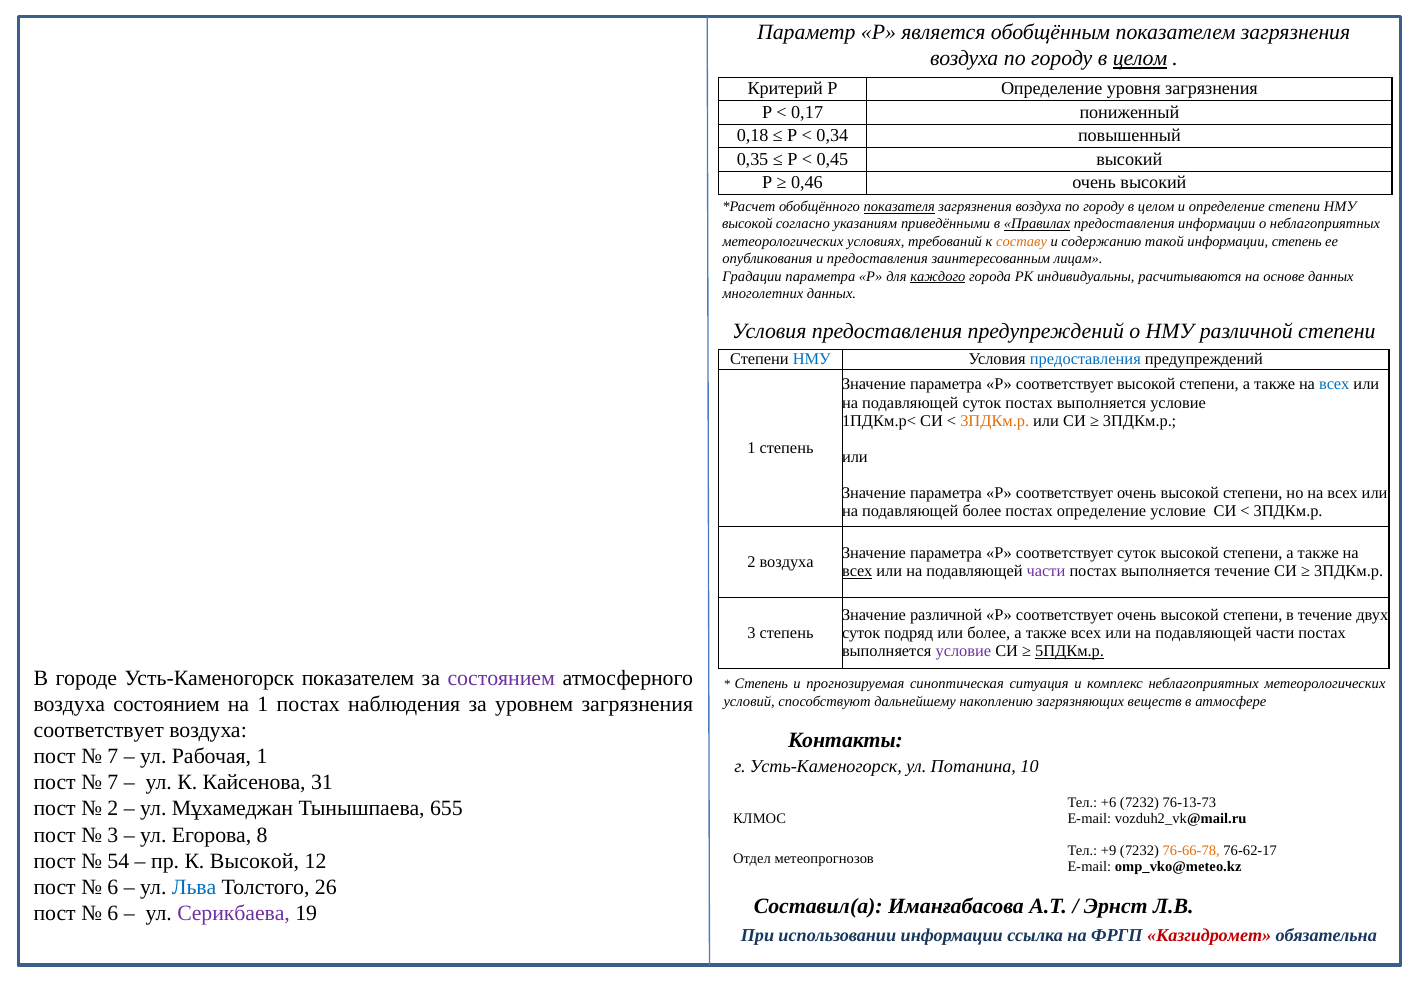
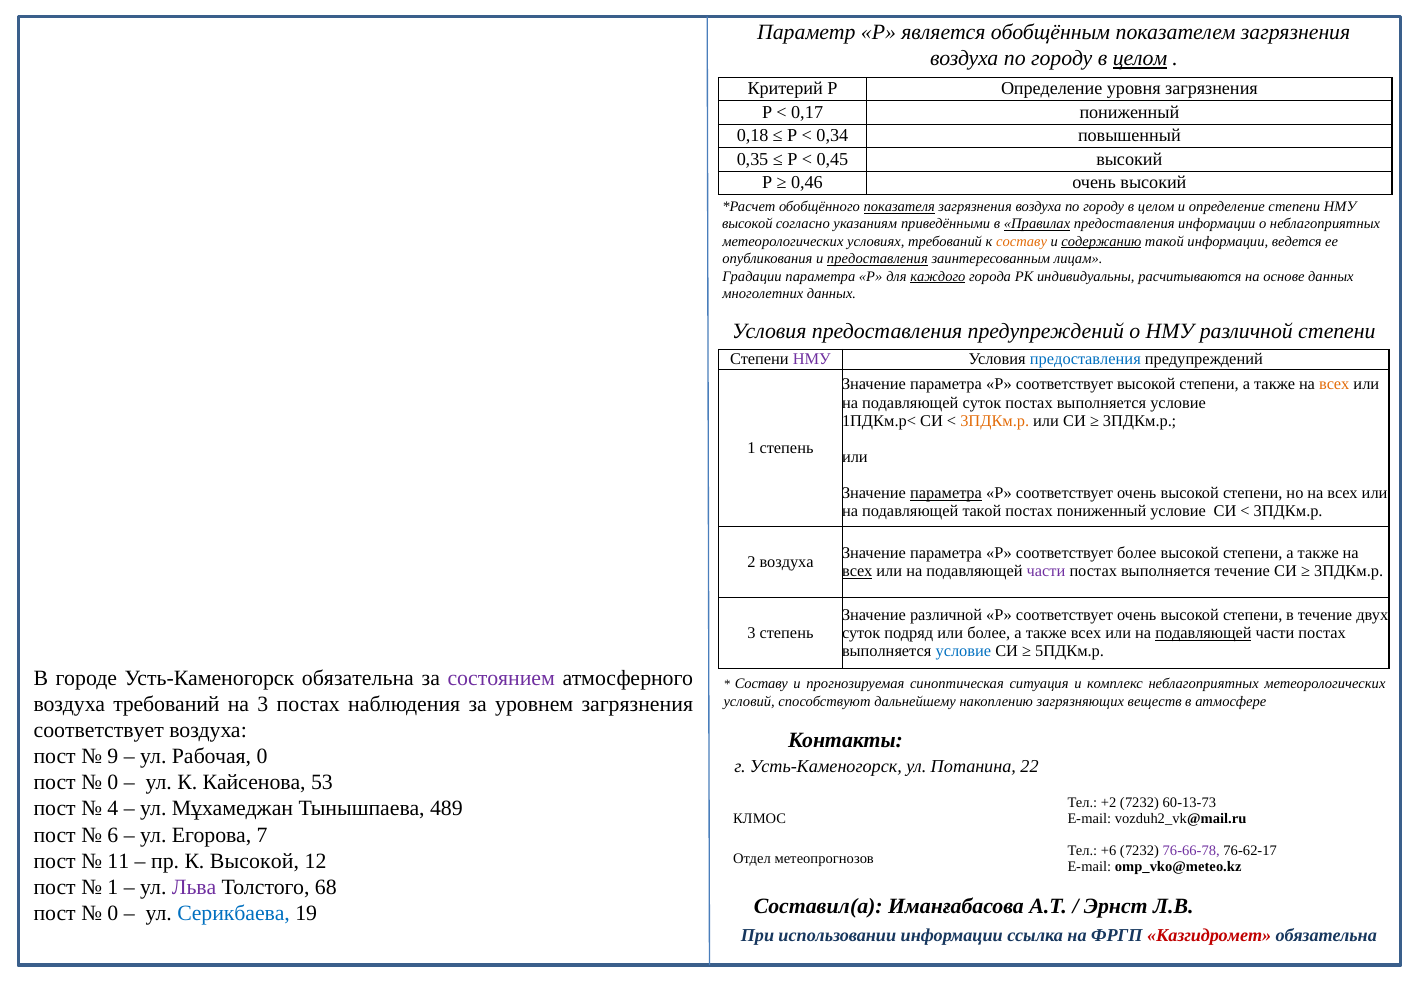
содержанию underline: none -> present (1101, 242)
информации степень: степень -> ведется (1297, 242)
предоставления underline: none -> present (877, 259)
НМУ colour: blue -> purple (812, 359)
всех colour: blue -> orange (1334, 385)
параметра underline: none -> present (946, 494)
подавляющей более: более -> такой (982, 512)
постах определение: определение -> пониженный (1102, 512)
соответствует суток: суток -> более (1137, 553)
подавляющей underline: none -> present (1203, 633)
условие colour: purple -> blue (963, 652)
5ПДКм.р underline: present -> none (1070, 652)
Усть-Каменогорск показателем: показателем -> обязательна (358, 678)
Степень: Степень -> Составу (761, 684)
воздуха состоянием: состоянием -> требований (167, 704)
на 1: 1 -> 3 (263, 704)
7: 7 -> 9 (113, 757)
Рабочая 1: 1 -> 0 (262, 757)
10: 10 -> 22 (1030, 767)
7: 7 -> 0 (113, 783)
31: 31 -> 53 (322, 783)
+6: +6 -> +2 (1109, 803)
76-13-73: 76-13-73 -> 60-13-73 (1189, 803)
2: 2 -> 4 (113, 809)
655: 655 -> 489 (446, 809)
3: 3 -> 6 (113, 835)
8: 8 -> 7 (262, 835)
+9: +9 -> +6 (1109, 851)
76-66-78 colour: orange -> purple (1191, 851)
54: 54 -> 11 (118, 861)
6: 6 -> 1 (113, 888)
Льва colour: blue -> purple (194, 888)
26: 26 -> 68 (326, 888)
6: 6 -> 0 (113, 914)
Серикбаева colour: purple -> blue (234, 914)
